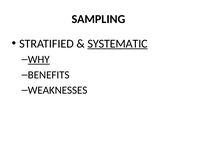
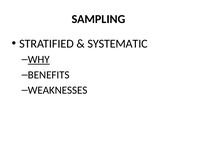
SYSTEMATIC underline: present -> none (118, 44)
